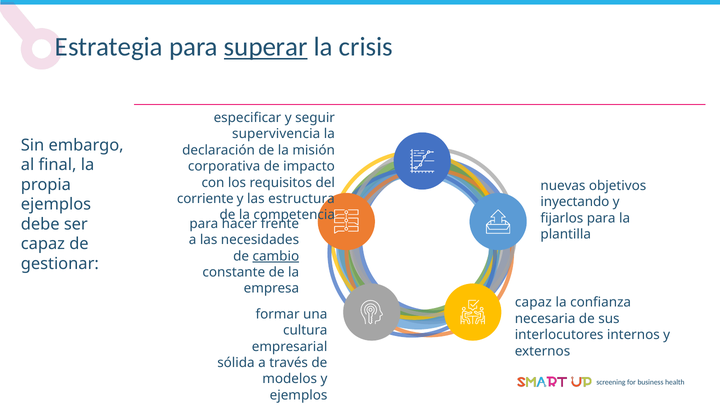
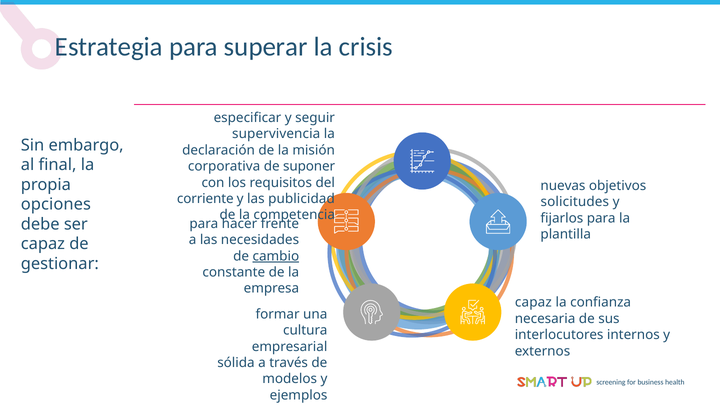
superar underline: present -> none (266, 47)
impacto: impacto -> suponer (309, 166)
estructura: estructura -> publicidad (301, 199)
inyectando: inyectando -> solicitudes (575, 202)
ejemplos: ejemplos -> opciones (56, 204)
